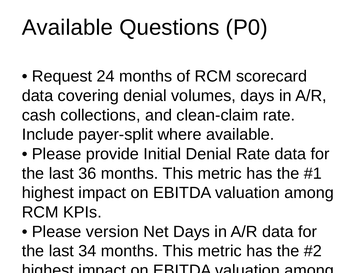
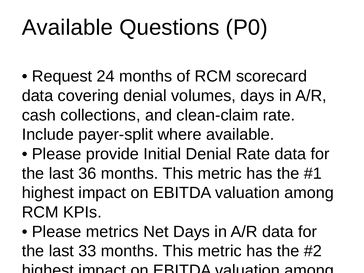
version: version -> metrics (112, 232)
34: 34 -> 33 (87, 251)
